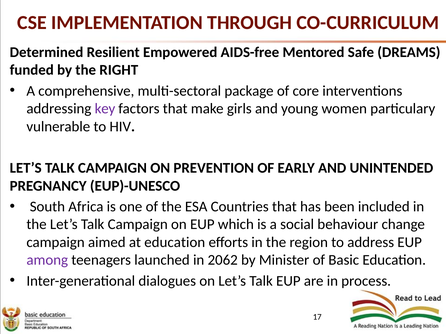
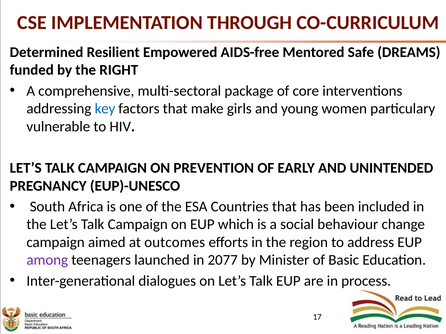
key colour: purple -> blue (105, 109)
at education: education -> outcomes (175, 243)
2062: 2062 -> 2077 (223, 260)
